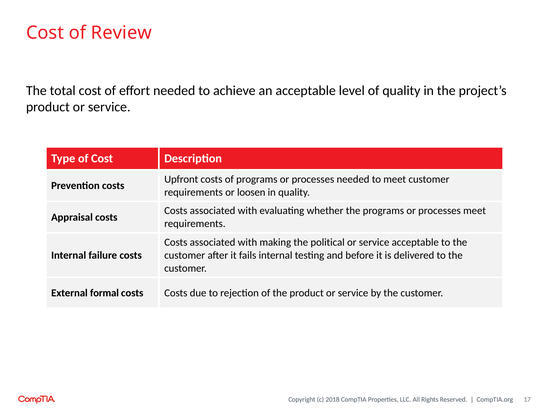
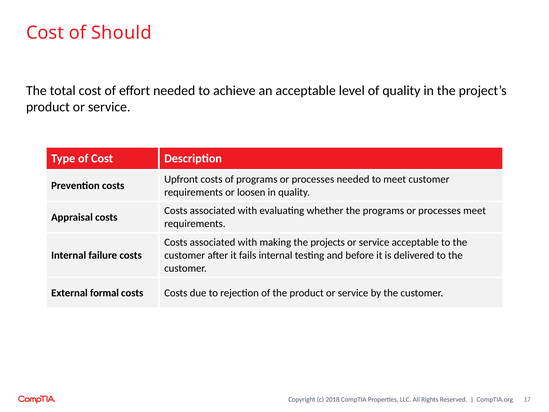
Review: Review -> Should (121, 33)
political: political -> projects (328, 242)
